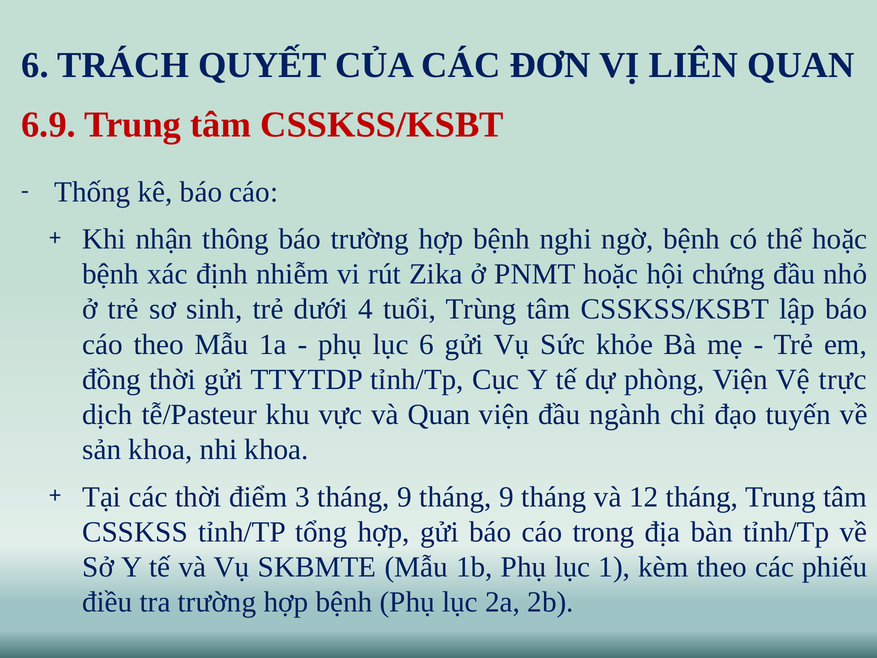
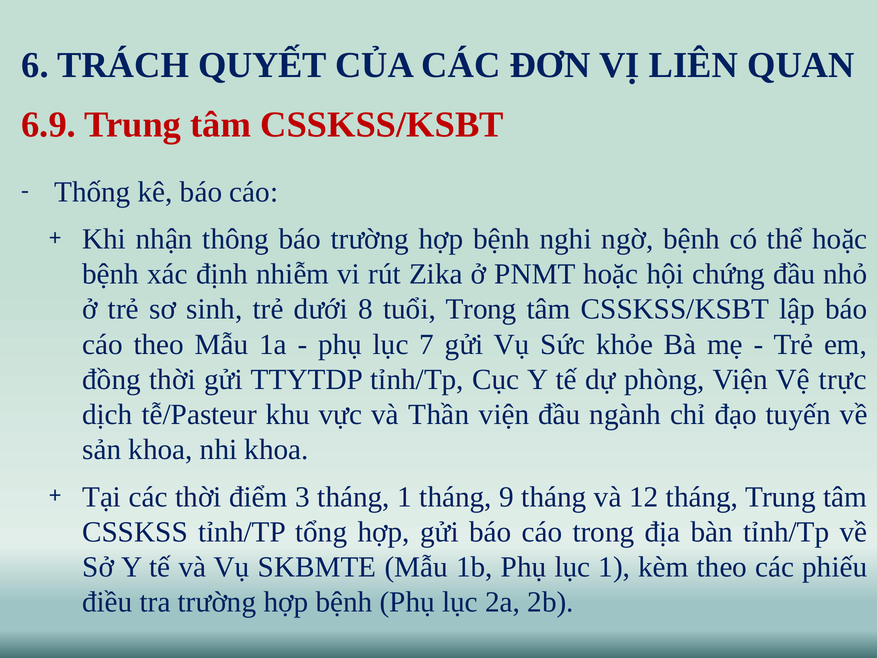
4: 4 -> 8 (366, 309)
tuổi Trùng: Trùng -> Trong (481, 309)
lục 6: 6 -> 7 (427, 344)
và Quan: Quan -> Thần (439, 414)
3 tháng 9: 9 -> 1 (404, 497)
